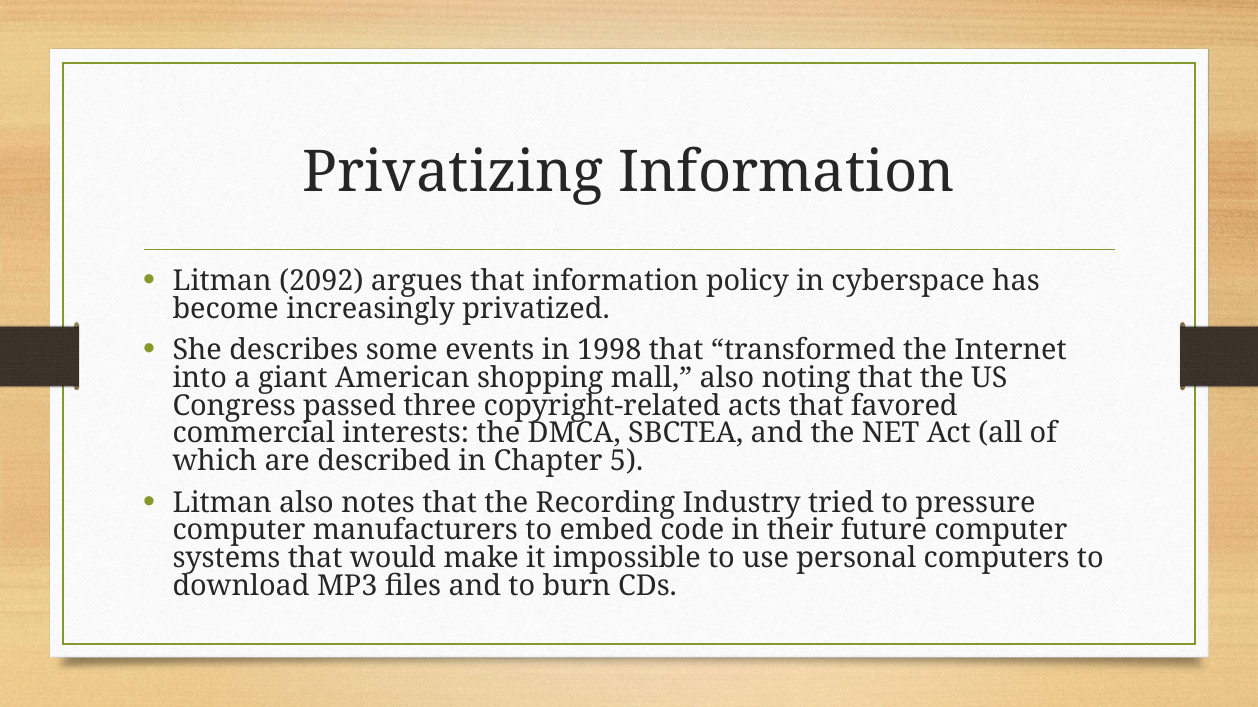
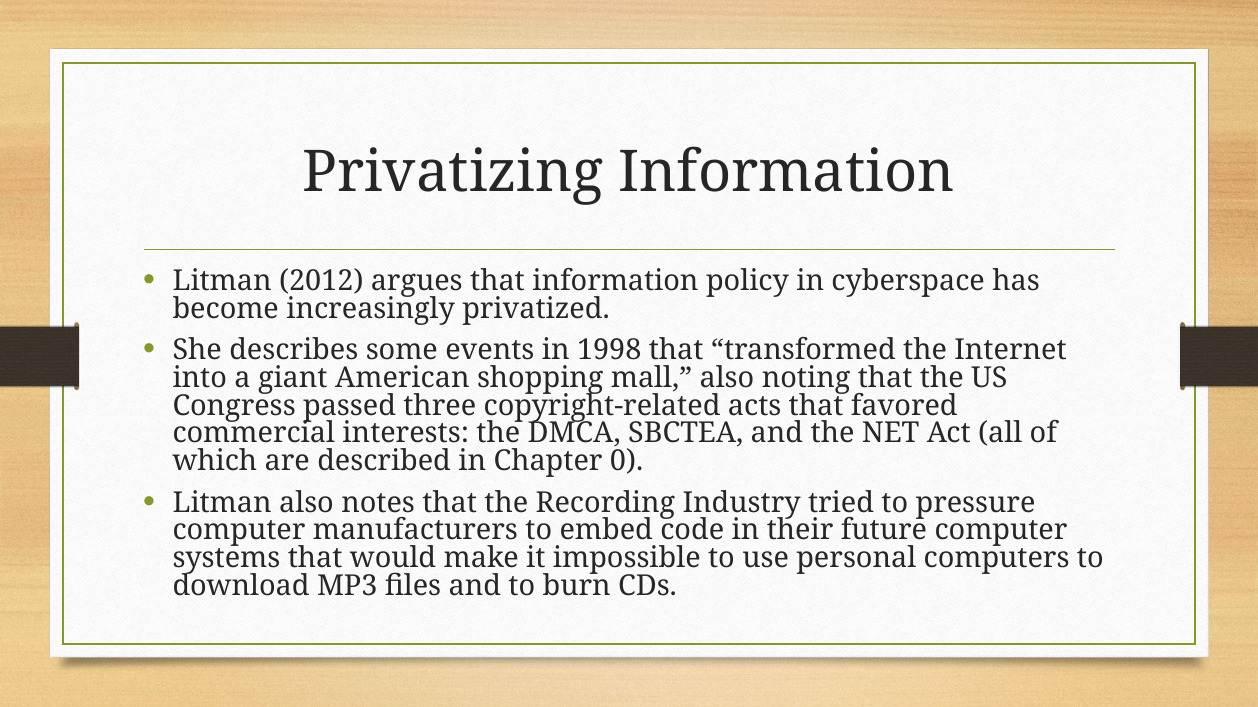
2092: 2092 -> 2012 (321, 281)
5: 5 -> 0 (627, 461)
